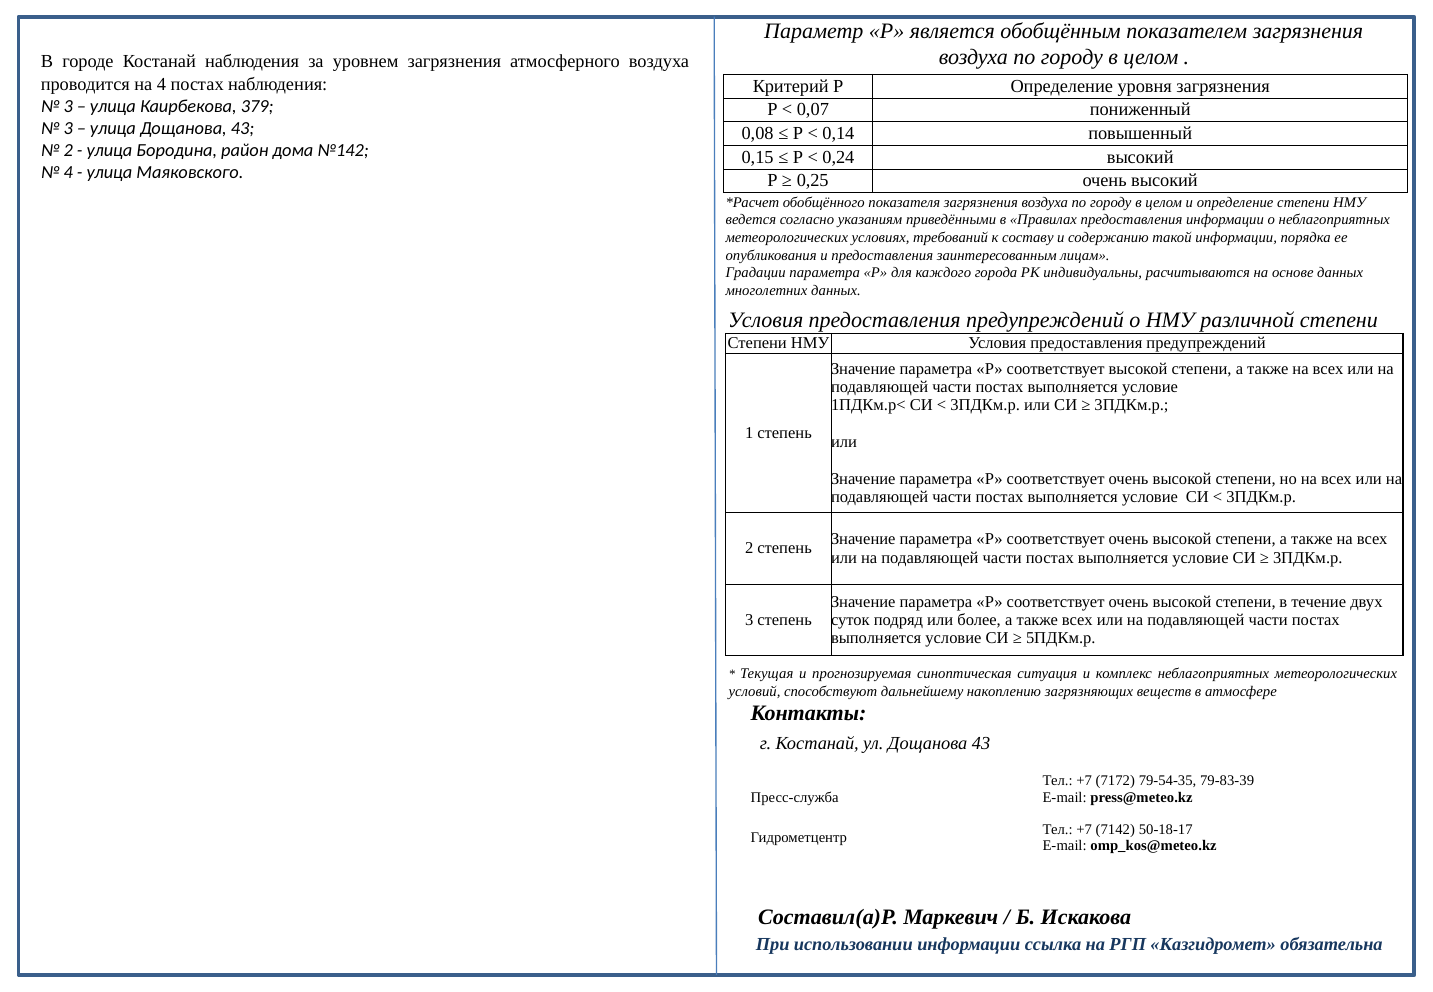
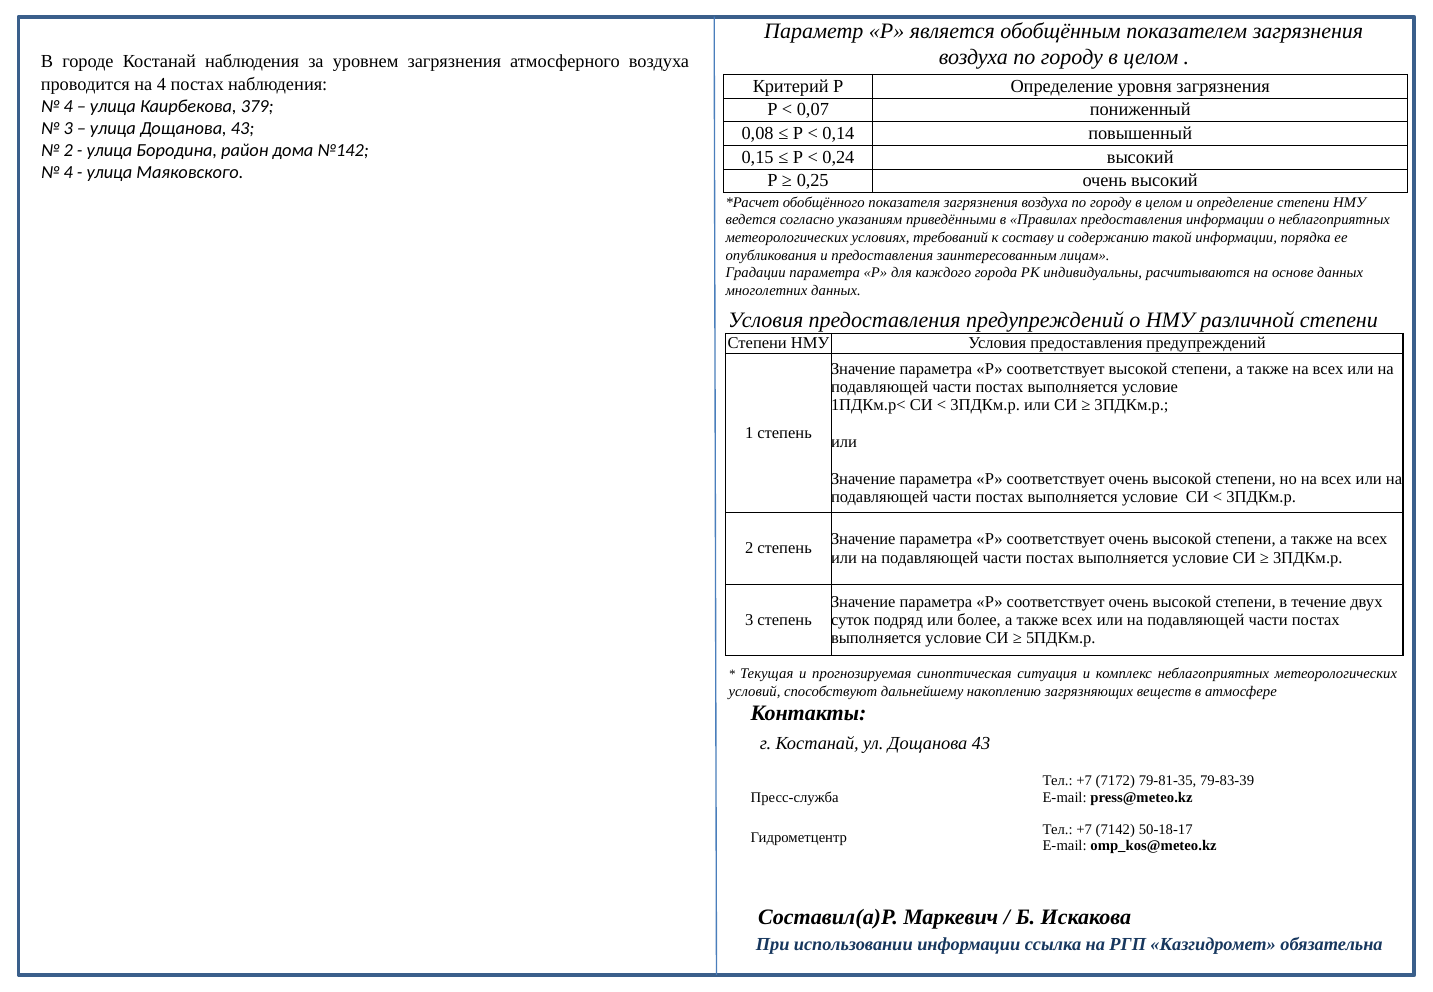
3: 3 -> 4 (68, 106)
79-54-35: 79-54-35 -> 79-81-35 (1168, 781)
